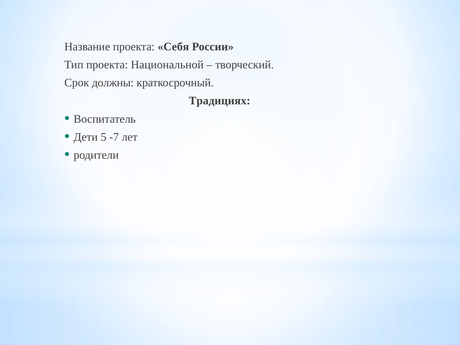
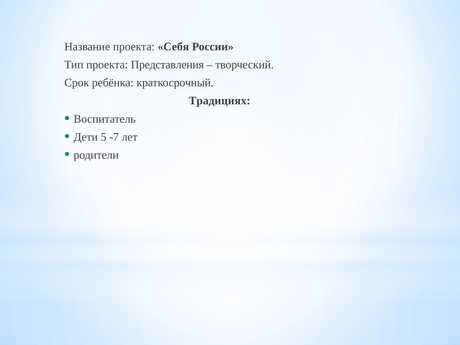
Национальной: Национальной -> Представления (167, 65)
должны: должны -> ребёнка (113, 83)
